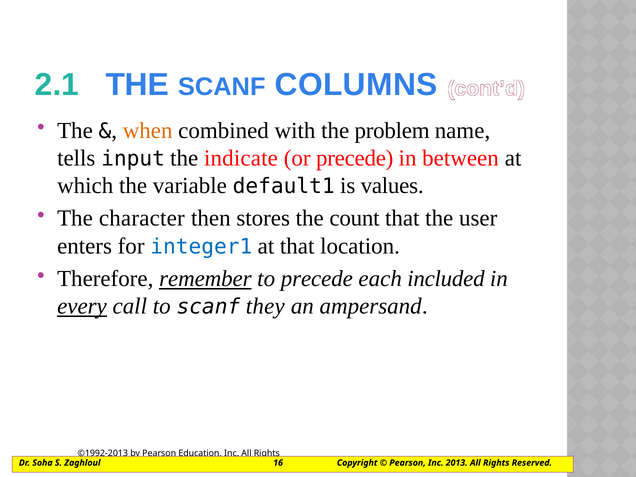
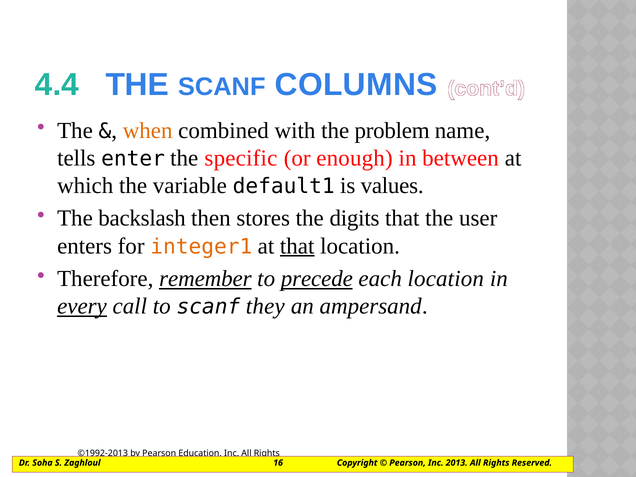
2.1: 2.1 -> 4.4 (57, 85)
input: input -> enter (133, 159)
indicate: indicate -> specific (241, 158)
or precede: precede -> enough (354, 158)
character: character -> backslash (142, 218)
count: count -> digits (355, 218)
integer1 colour: blue -> orange (201, 247)
that underline: none -> present (297, 246)
precede underline: none -> present (317, 279)
each included: included -> location (446, 279)
